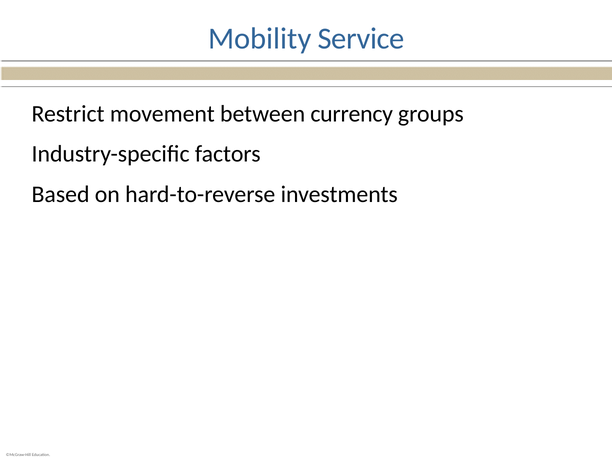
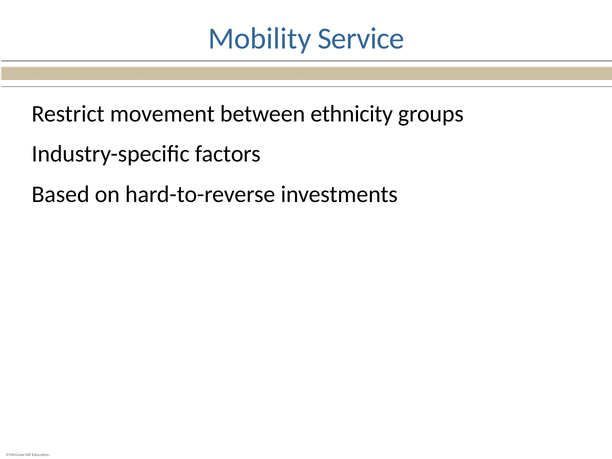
currency: currency -> ethnicity (352, 114)
